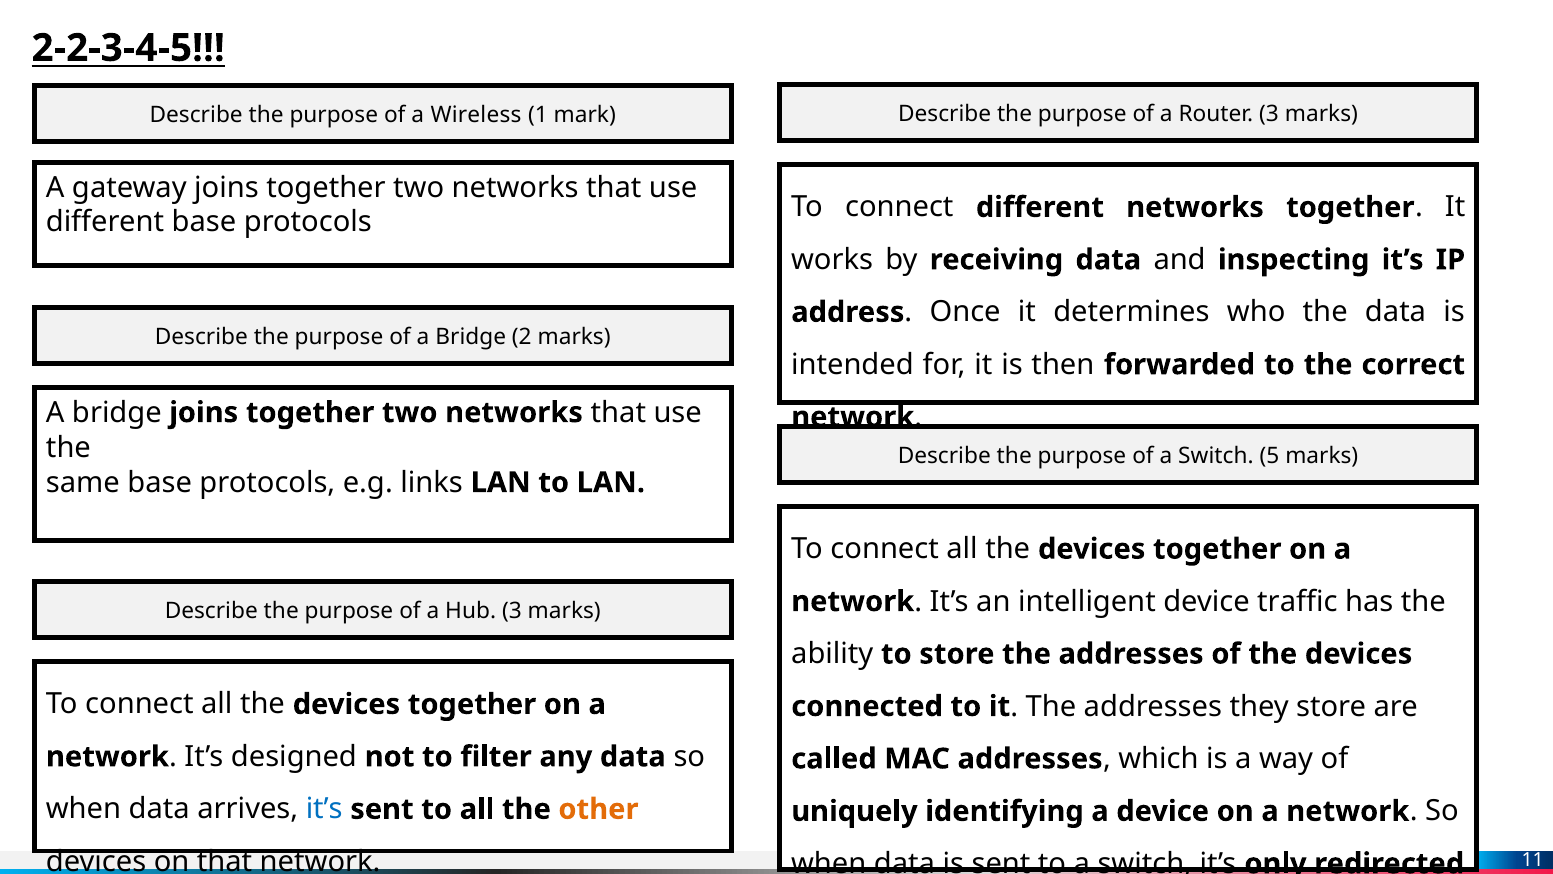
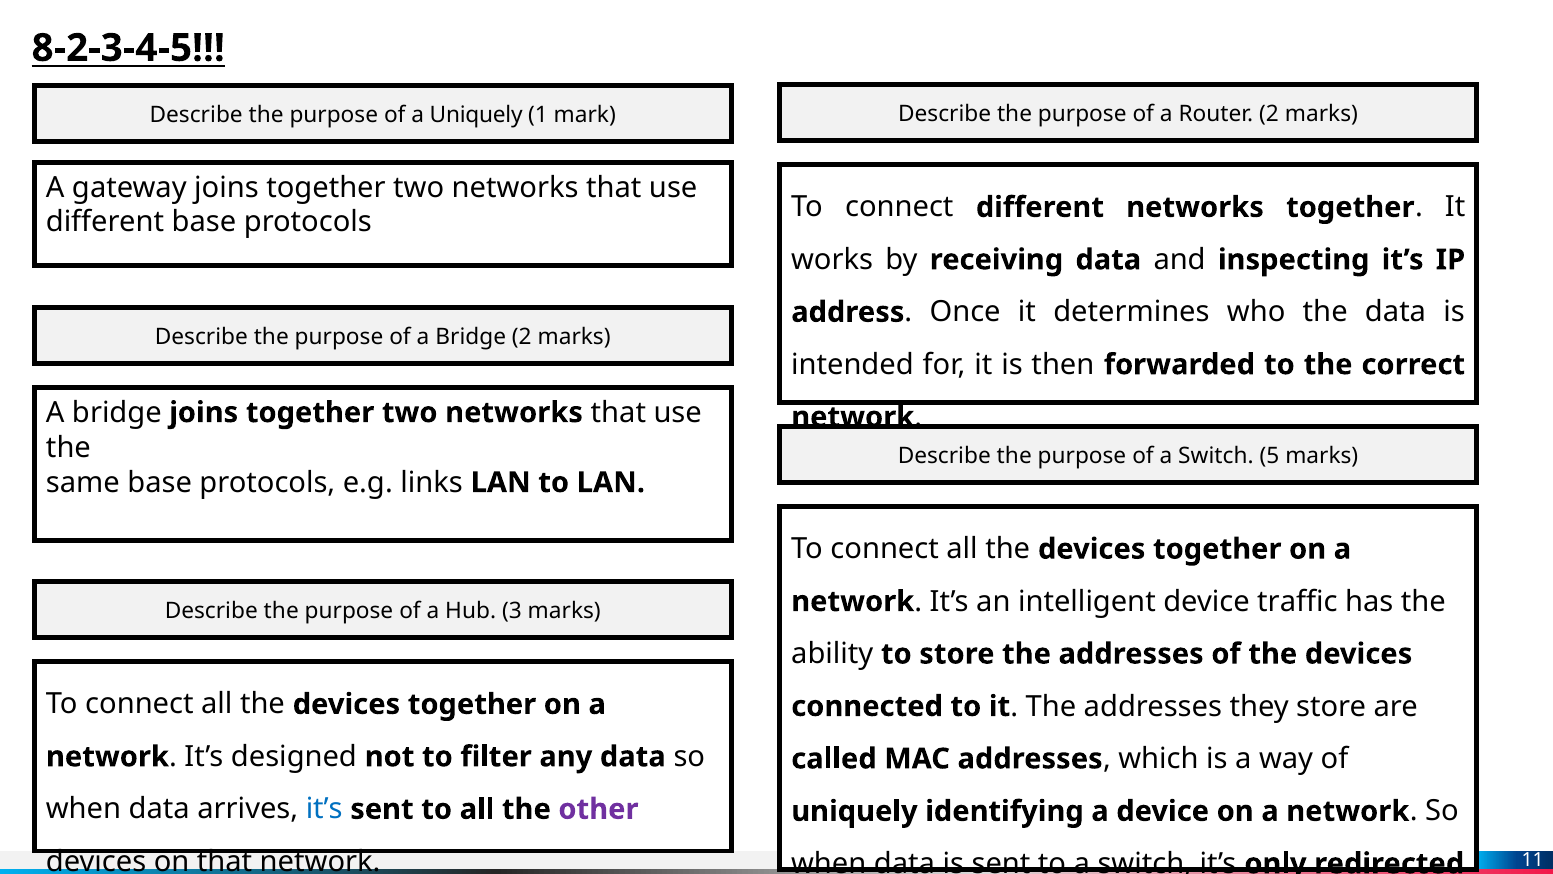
2-2-3-4-5: 2-2-3-4-5 -> 8-2-3-4-5 (128, 48)
Router 3: 3 -> 2 (1269, 114)
a Wireless: Wireless -> Uniquely (476, 115)
other colour: orange -> purple (598, 809)
